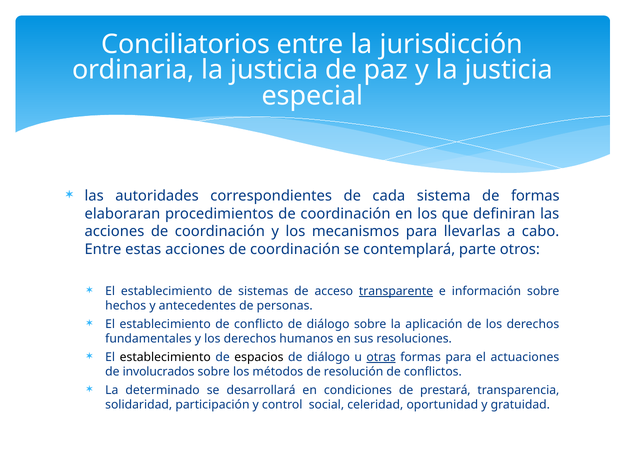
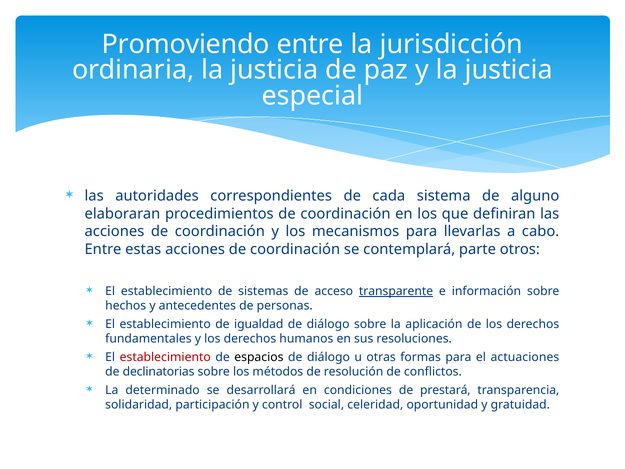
Conciliatorios: Conciliatorios -> Promoviendo (186, 44)
de formas: formas -> alguno (535, 196)
conflicto: conflicto -> igualdad (259, 324)
establecimiento colour: black -> red (165, 357)
otras underline: present -> none (381, 357)
involucrados: involucrados -> declinatorias (159, 372)
